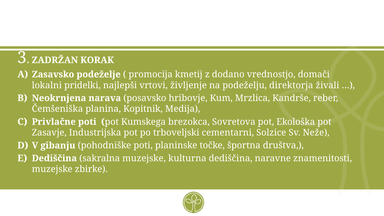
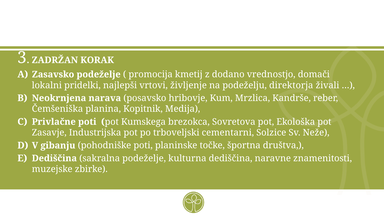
sakralna muzejske: muzejske -> podeželje (144, 158)
